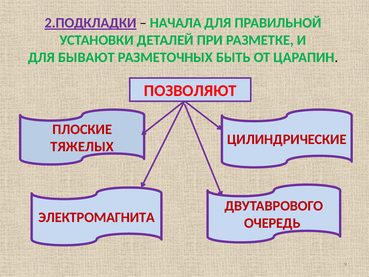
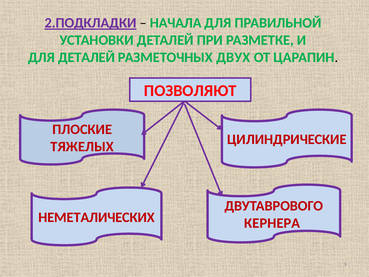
ДЛЯ БЫВАЮТ: БЫВАЮТ -> ДЕТАЛЕЙ (86, 57)
БЫТЬ: БЫТЬ -> ДВУХ (233, 57)
ЭЛЕКТРОМАГНИТА: ЭЛЕКТРОМАГНИТА -> НЕМЕТАЛИЧЕСКИХ (97, 217)
ОЧЕРЕДЬ: ОЧЕРЕДЬ -> КЕРНЕРА (272, 223)
